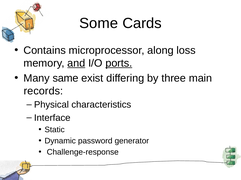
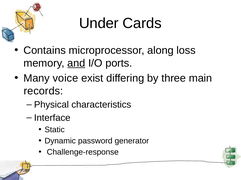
Some: Some -> Under (99, 23)
ports underline: present -> none (119, 63)
same: same -> voice (65, 78)
